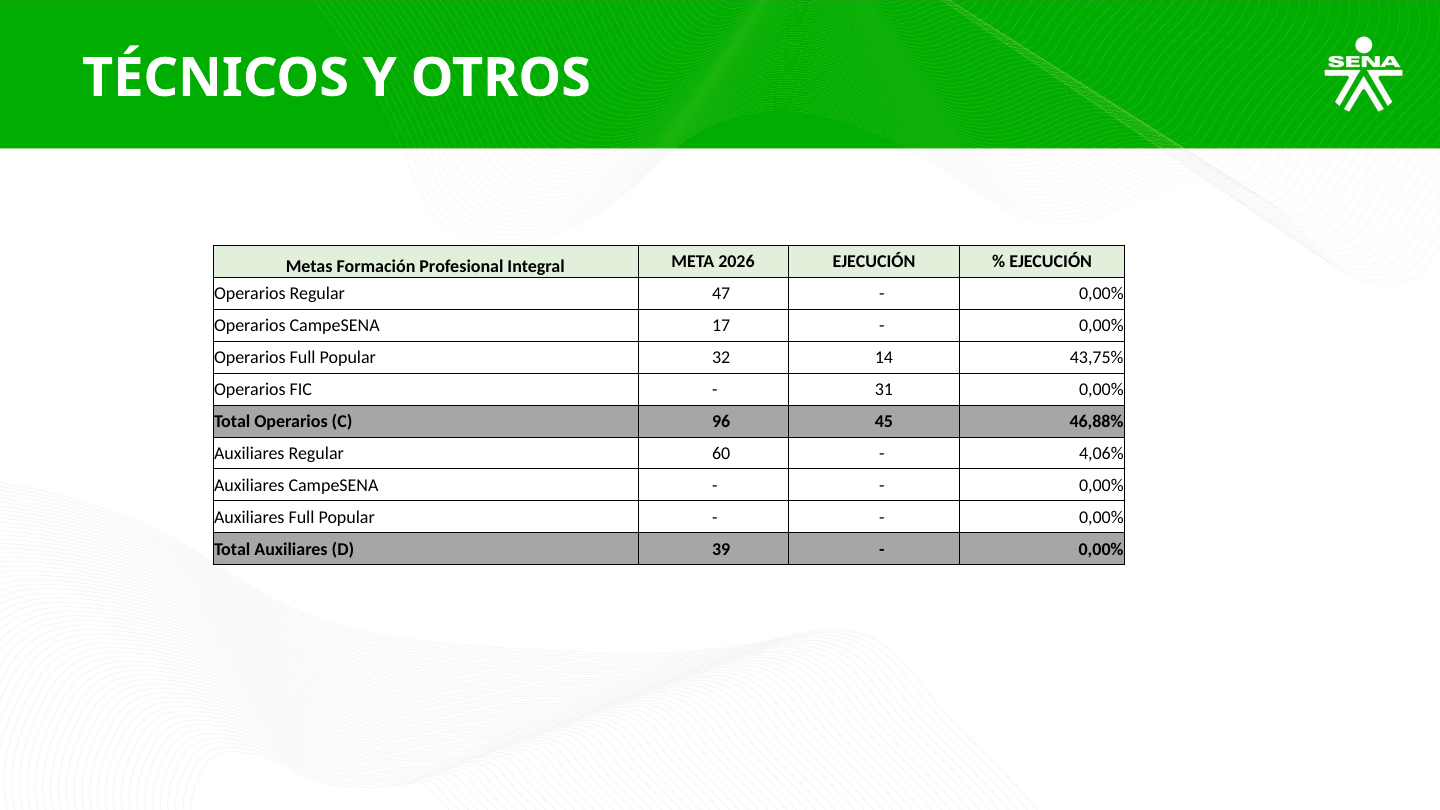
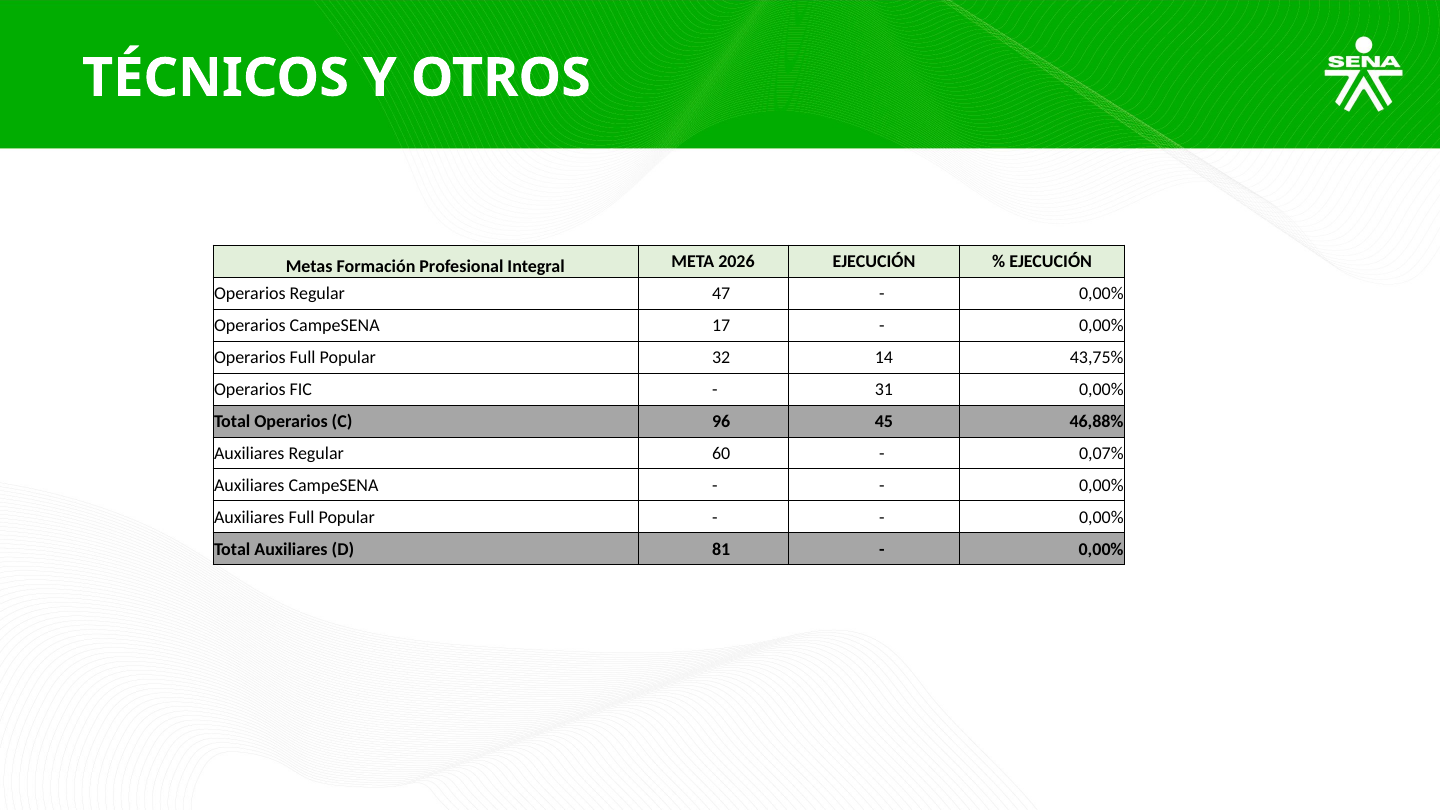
4,06%: 4,06% -> 0,07% (1101, 454)
39: 39 -> 81 (721, 549)
